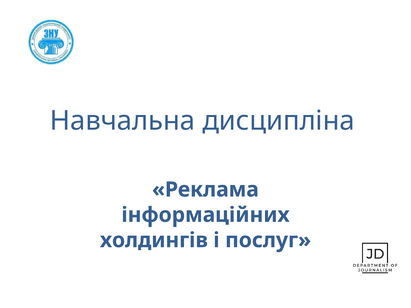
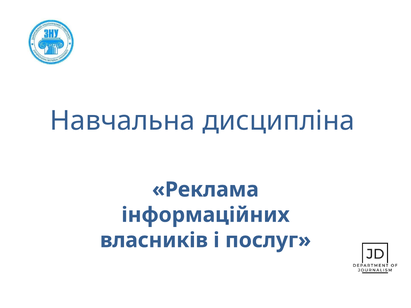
холдингів: холдингів -> власників (154, 240)
